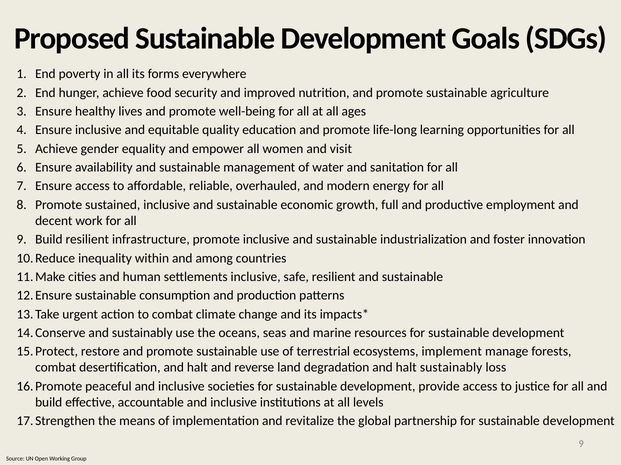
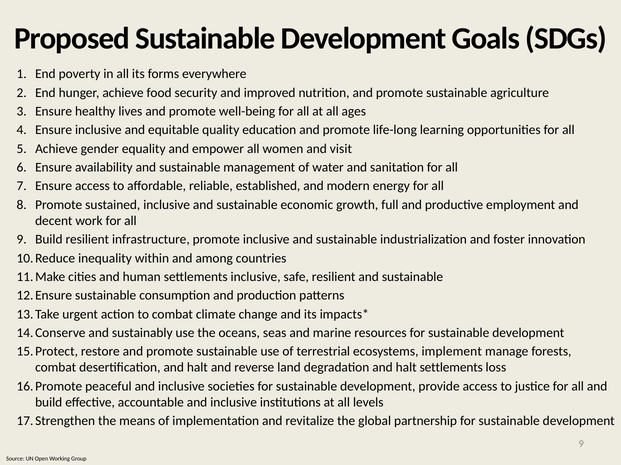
overhauled: overhauled -> established (268, 186)
halt sustainably: sustainably -> settlements (451, 368)
